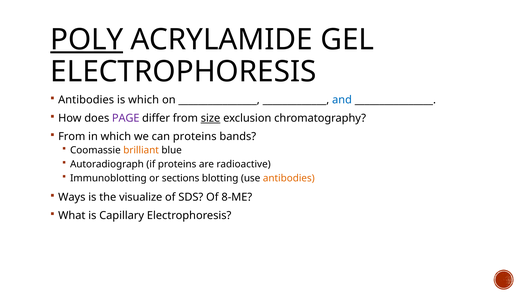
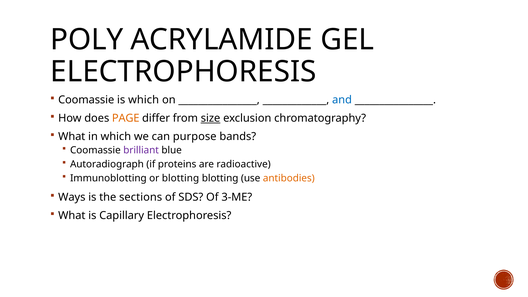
POLY underline: present -> none (87, 40)
Antibodies: Antibodies -> Coomassie (86, 100)
PAGE colour: purple -> orange (126, 118)
From: From -> What (72, 137)
can proteins: proteins -> purpose (195, 137)
brilliant colour: orange -> purple (141, 150)
or sections: sections -> blotting (181, 178)
visualize: visualize -> sections (141, 197)
8-ME: 8-ME -> 3-ME (237, 197)
